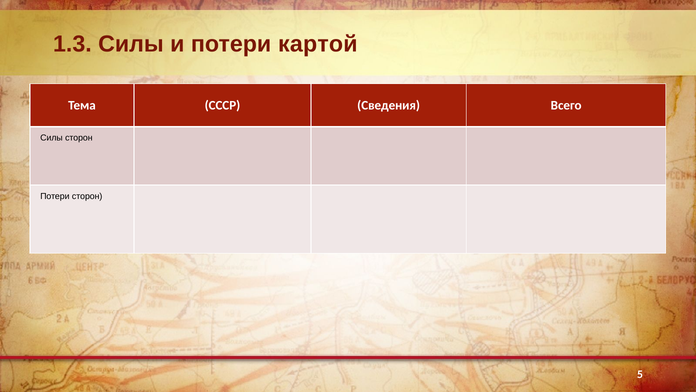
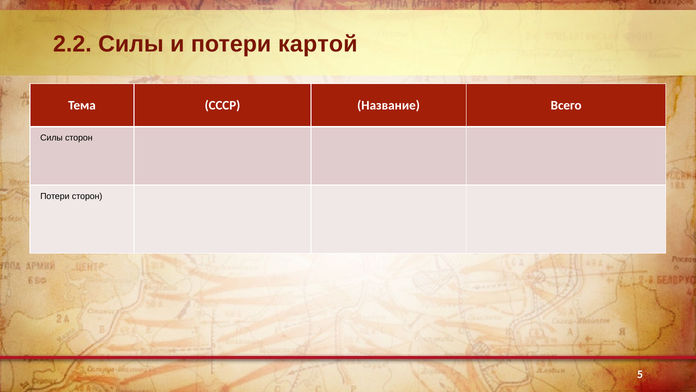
1.3: 1.3 -> 2.2 (72, 44)
Сведения: Сведения -> Название (389, 105)
